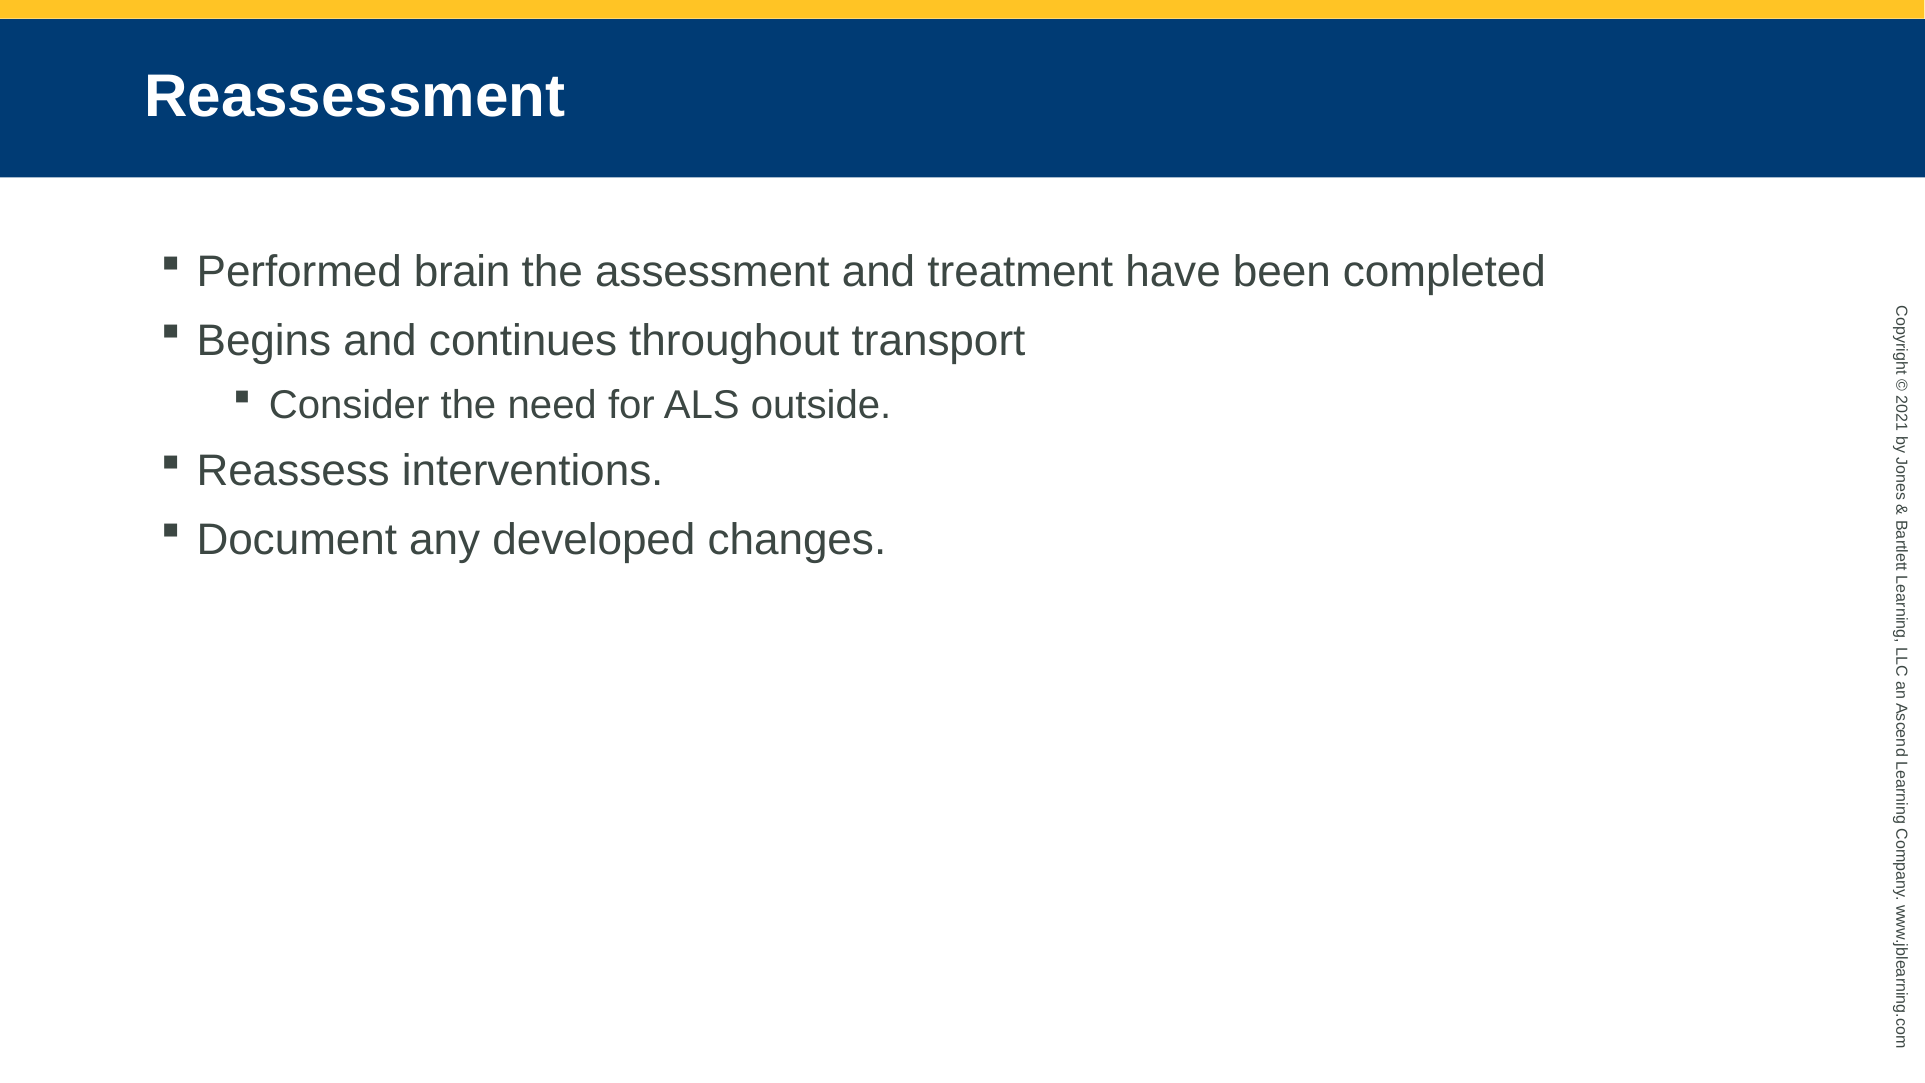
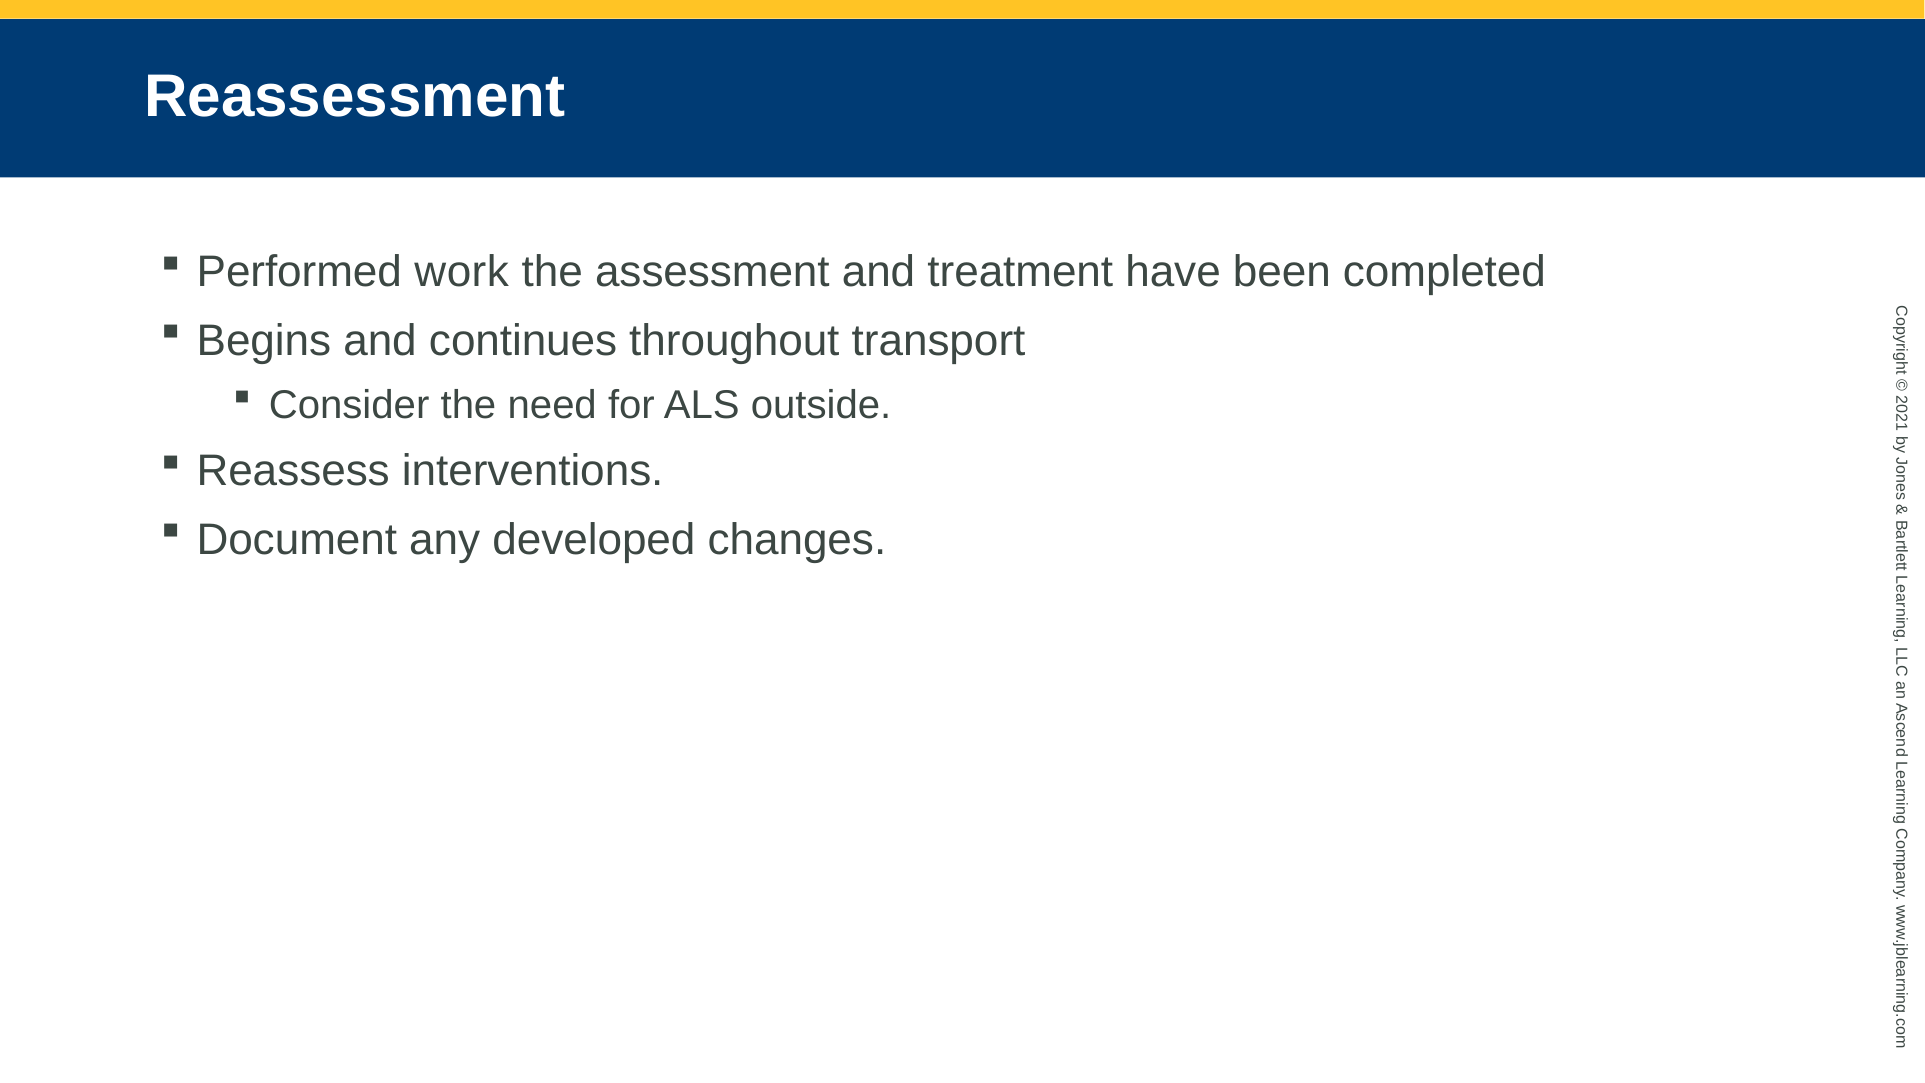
brain: brain -> work (462, 272)
